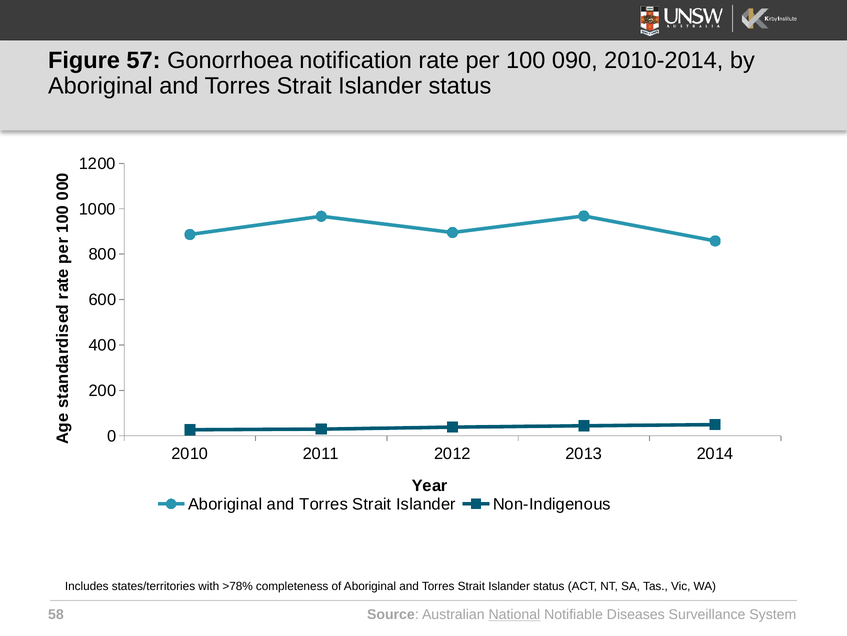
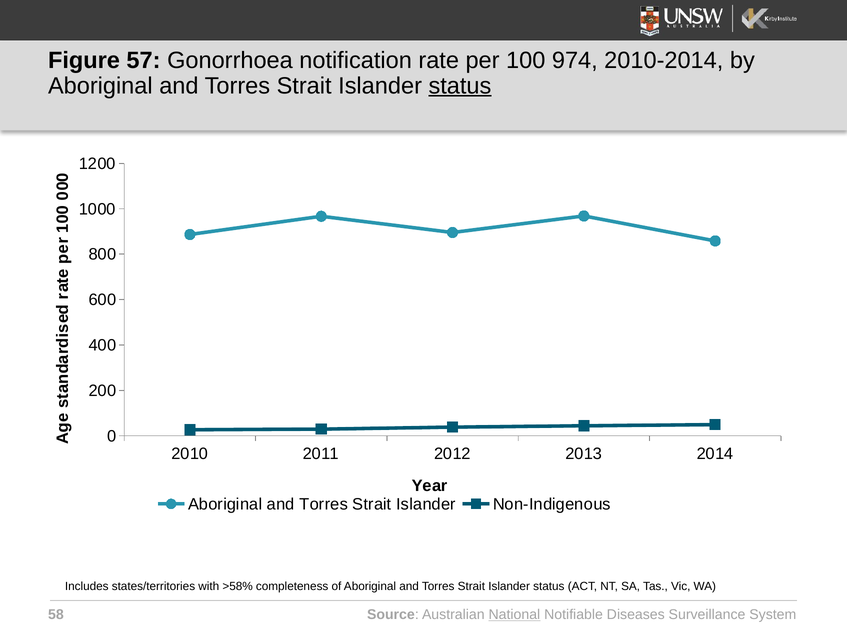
090: 090 -> 974 (575, 60)
status underline: none -> present (460, 86)
>78%: >78% -> >58% (238, 586)
